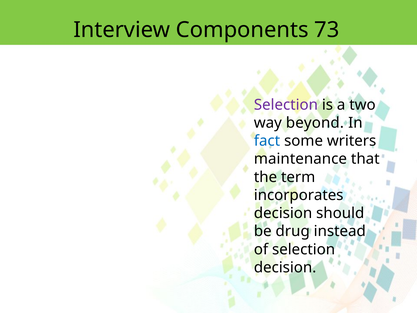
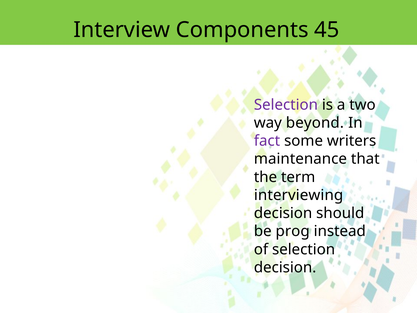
73: 73 -> 45 (327, 30)
fact colour: blue -> purple (267, 141)
incorporates: incorporates -> interviewing (299, 195)
drug: drug -> prog (293, 231)
